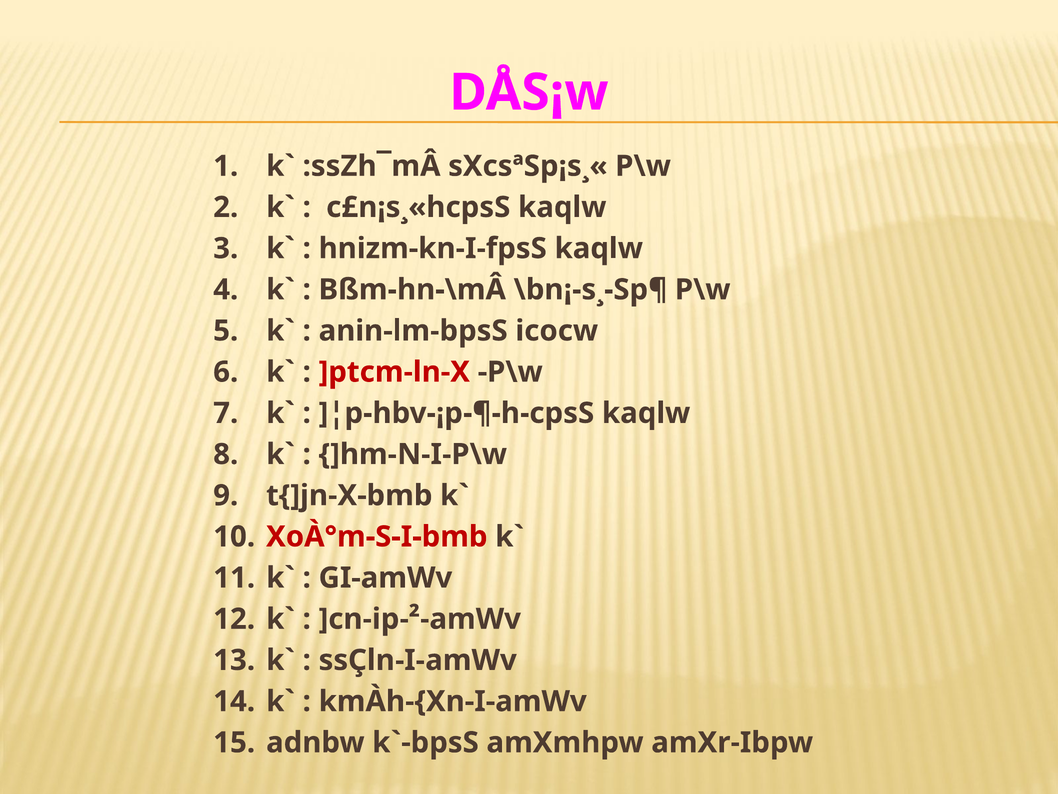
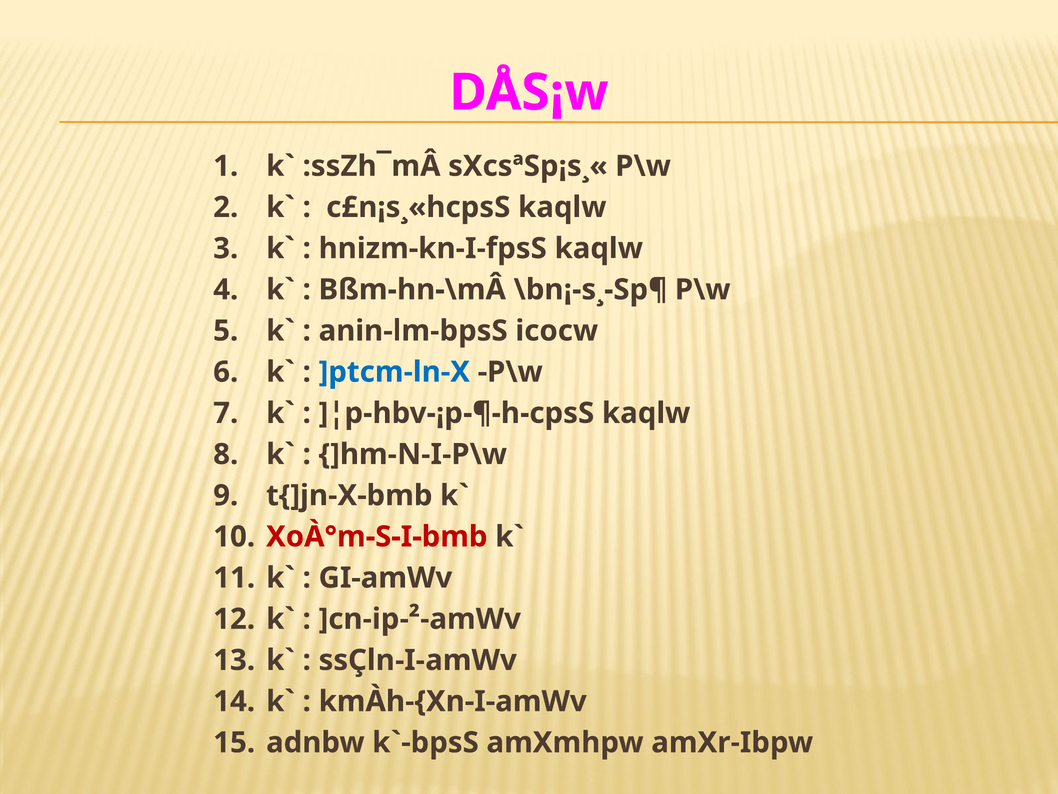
]ptcm-ln-X colour: red -> blue (394, 372)
